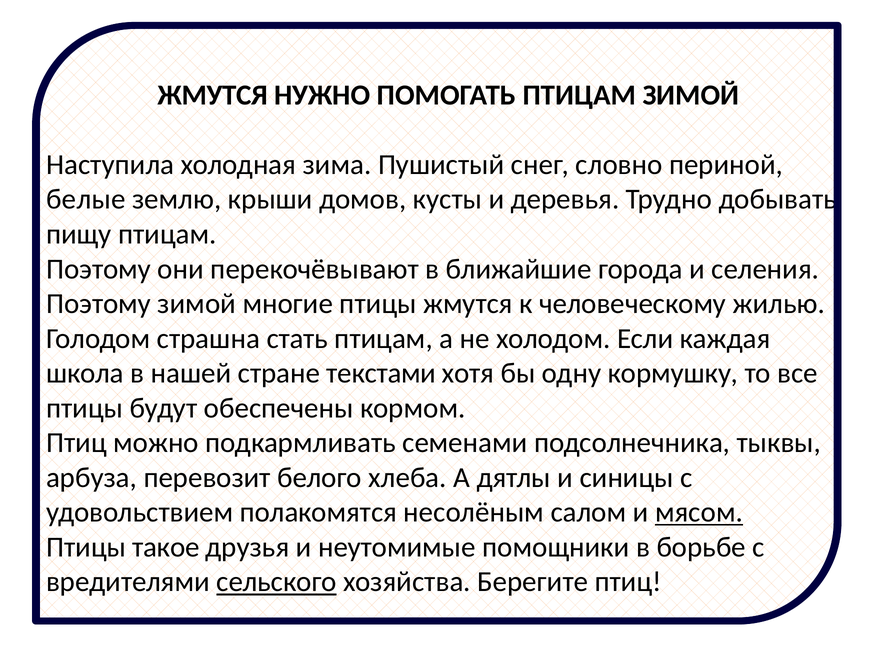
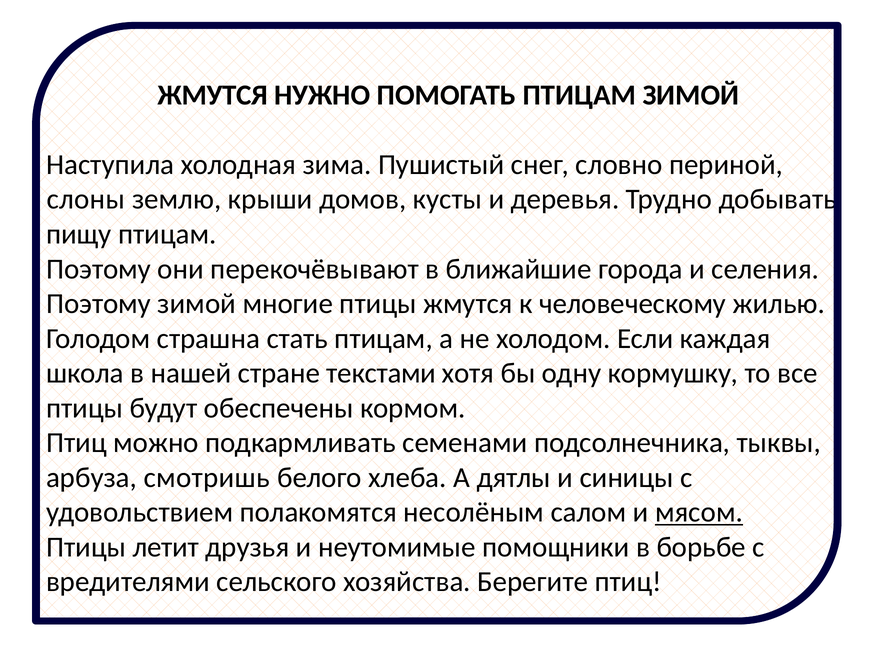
белые: белые -> слоны (86, 200)
перевозит: перевозит -> смотришь (207, 478)
такое: такое -> летит (166, 548)
сельского underline: present -> none (277, 582)
